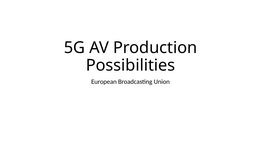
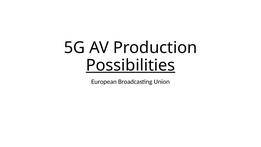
Possibilities underline: none -> present (130, 65)
